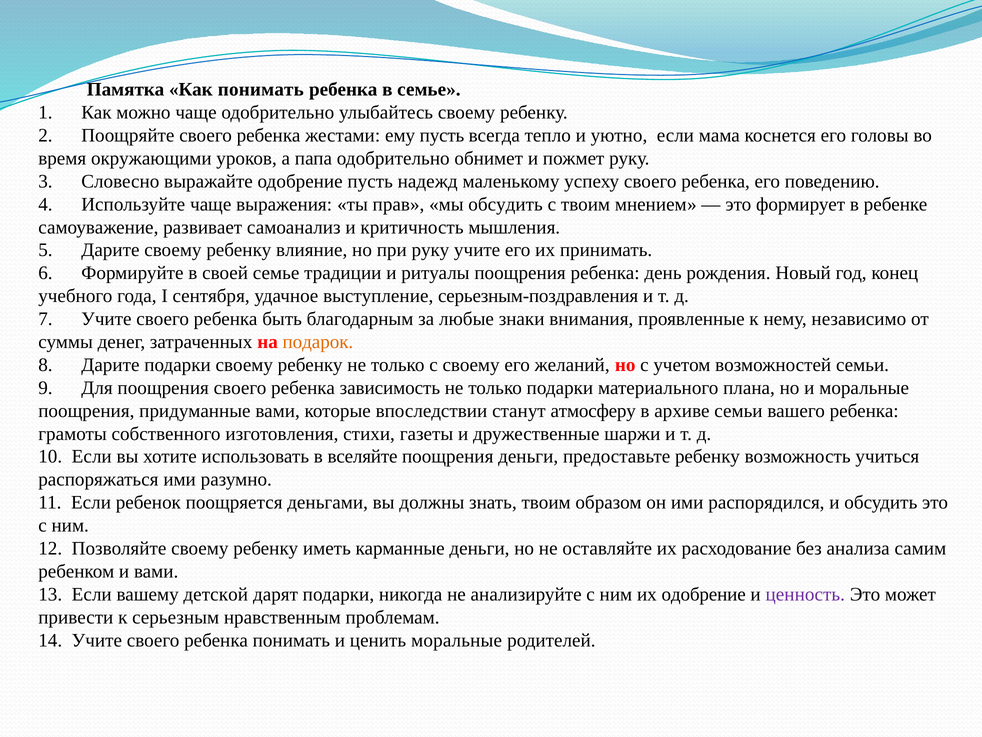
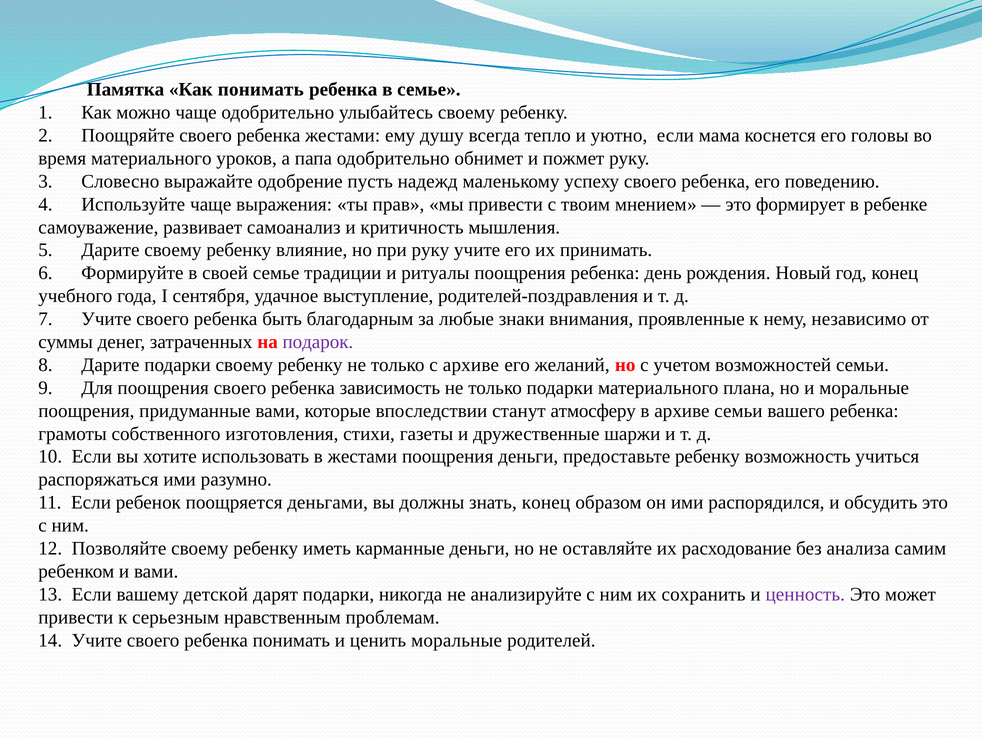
ему пусть: пусть -> душу (442, 135)
время окружающими: окружающими -> материального (151, 158)
мы обсудить: обсудить -> привести (506, 204)
серьезным-поздравления: серьезным-поздравления -> родителей-поздравления (538, 296)
подарок colour: orange -> purple (318, 342)
с своему: своему -> архиве (471, 365)
в вселяйте: вселяйте -> жестами (362, 456)
знать твоим: твоим -> конец (546, 502)
их одобрение: одобрение -> сохранить (704, 594)
